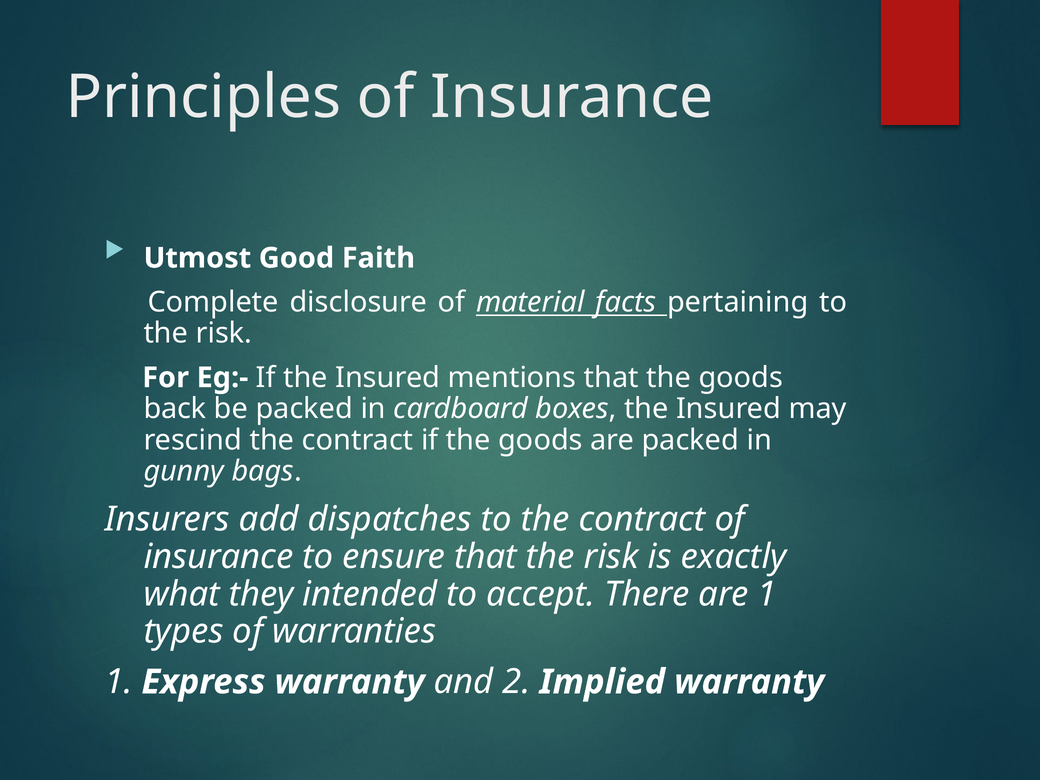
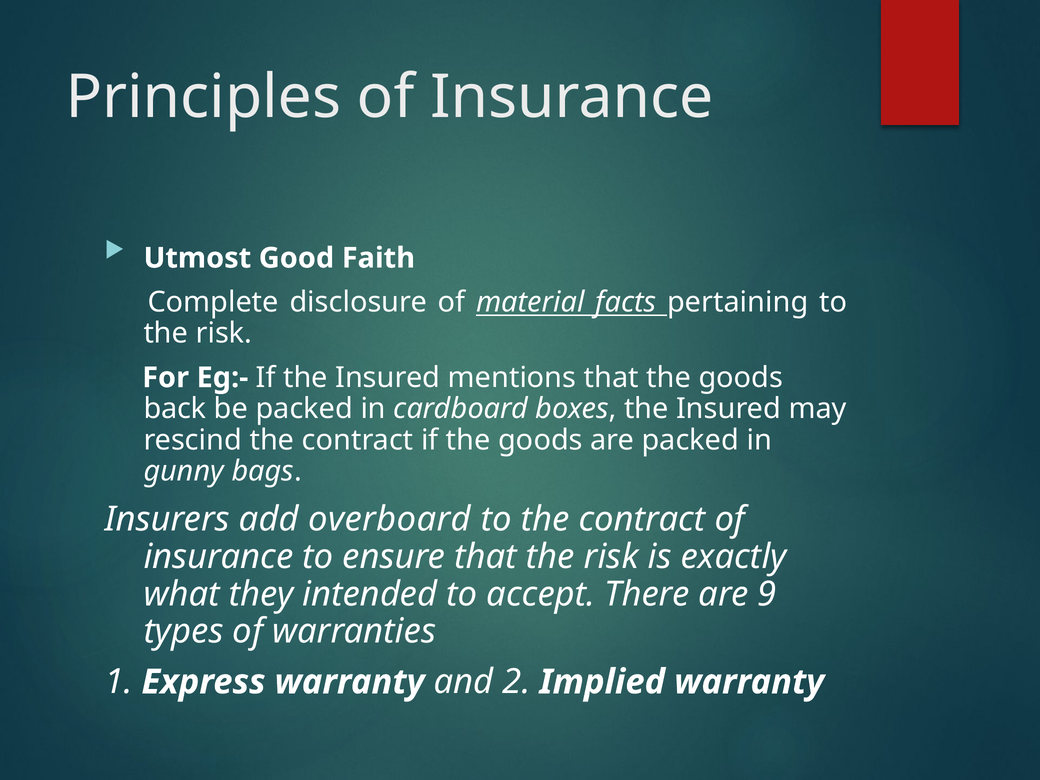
dispatches: dispatches -> overboard (390, 519)
are 1: 1 -> 9 (767, 594)
